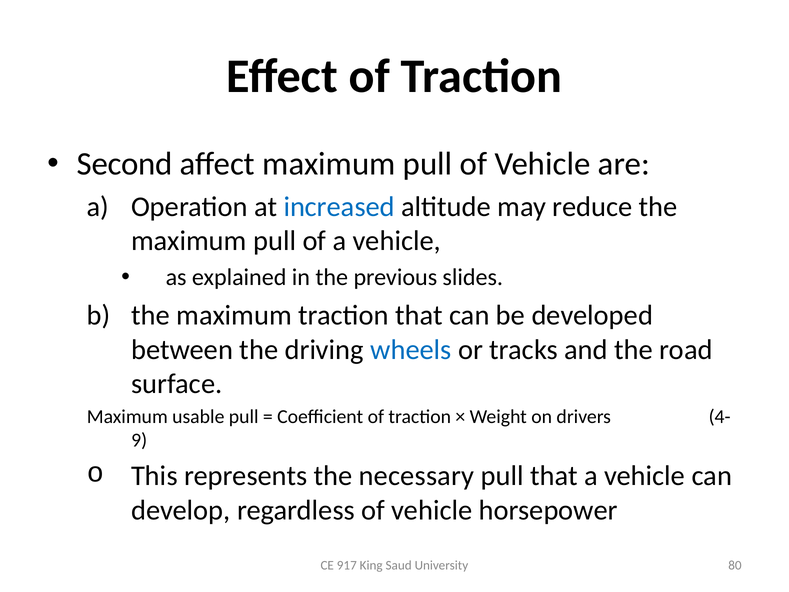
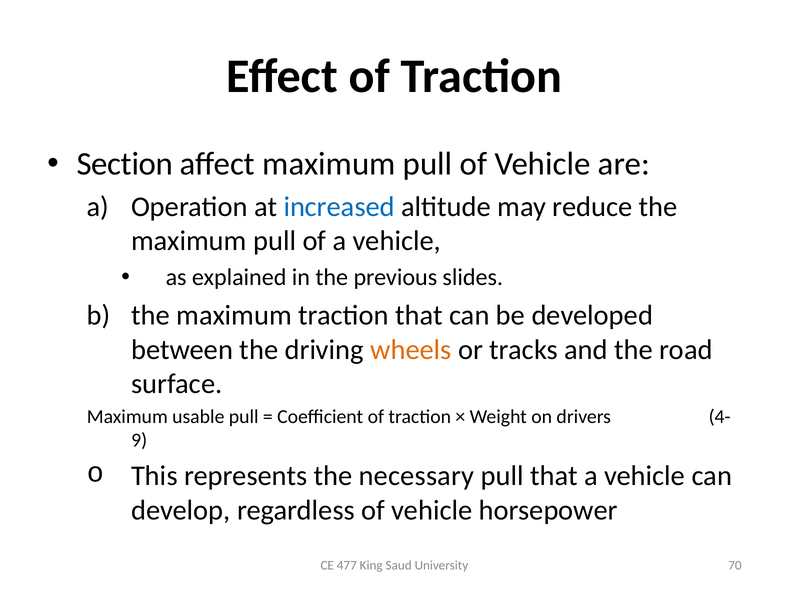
Second: Second -> Section (125, 164)
wheels colour: blue -> orange (411, 350)
917: 917 -> 477 (347, 565)
80: 80 -> 70 (735, 565)
